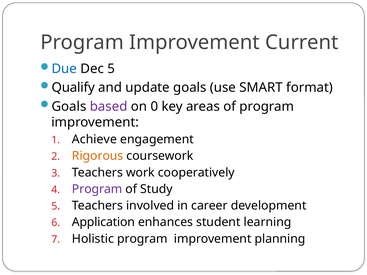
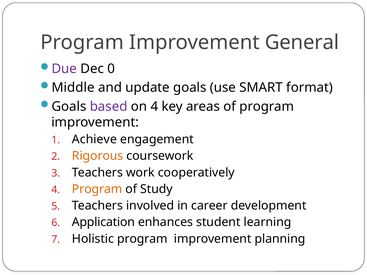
Current: Current -> General (302, 42)
Due colour: blue -> purple (64, 69)
Dec 5: 5 -> 0 (111, 69)
Qualify: Qualify -> Middle (73, 88)
on 0: 0 -> 4 (154, 107)
Program colour: purple -> orange (97, 189)
